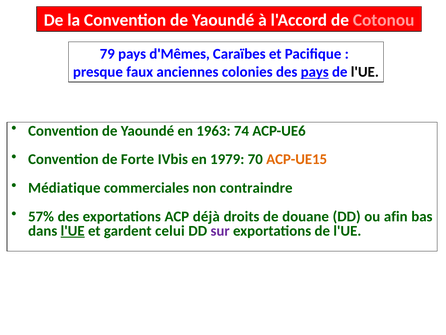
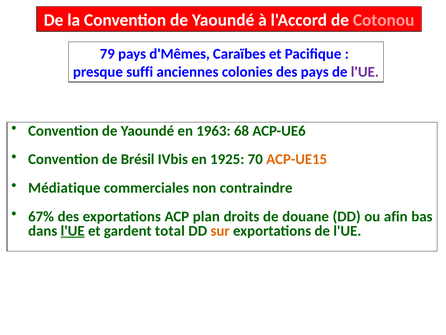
faux: faux -> suffi (140, 72)
pays underline: present -> none (315, 72)
l'UE colour: black -> purple (365, 72)
74: 74 -> 68 (241, 131)
Forte: Forte -> Brésil (138, 159)
1979: 1979 -> 1925 (227, 159)
57%: 57% -> 67% (41, 216)
déjà: déjà -> plan (206, 216)
celui: celui -> total (170, 231)
sur colour: purple -> orange (220, 231)
